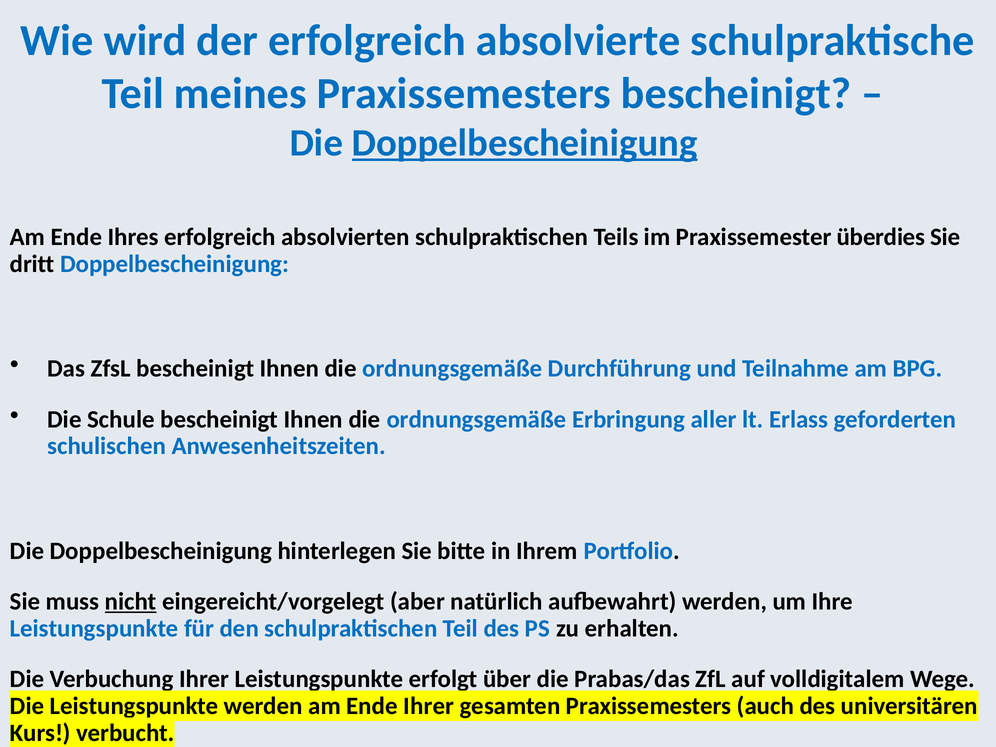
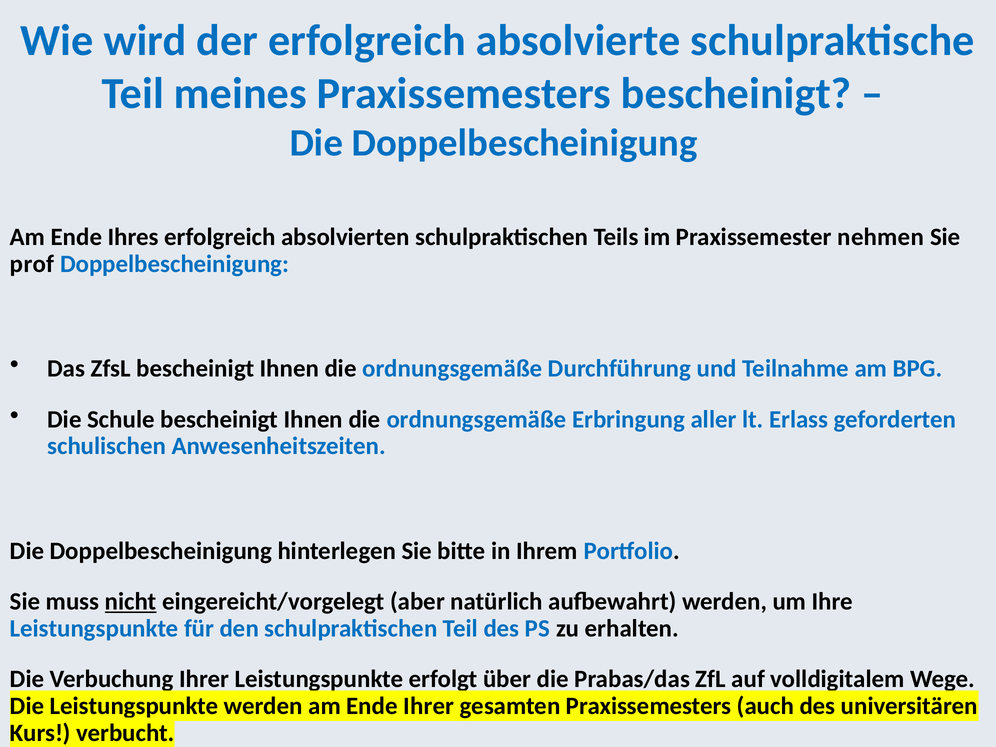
Doppelbescheinigung underline: present -> none (525, 143)
überdies: überdies -> nehmen (881, 237)
dritt: dritt -> prof (32, 264)
